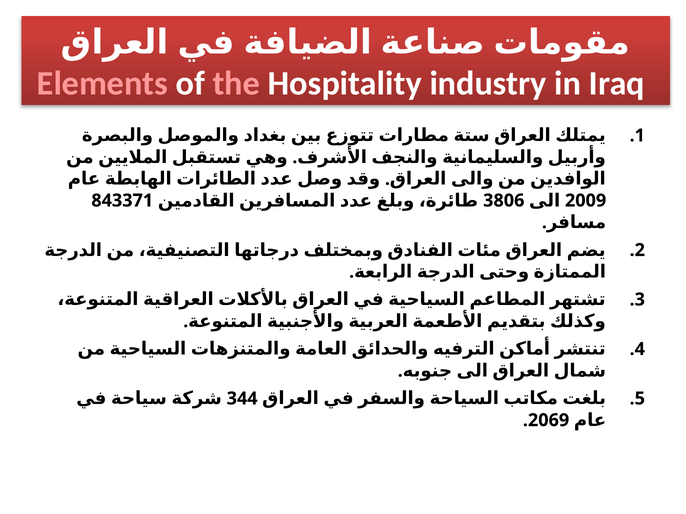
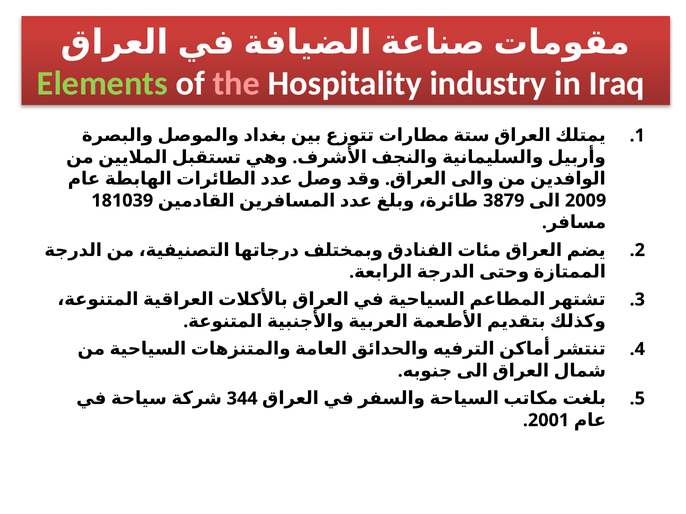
Elements colour: pink -> light green (102, 84)
843371: 843371 -> 181039 (122, 201)
3806: 3806 -> 3879 (504, 201)
2069: 2069 -> 2001 (549, 421)
